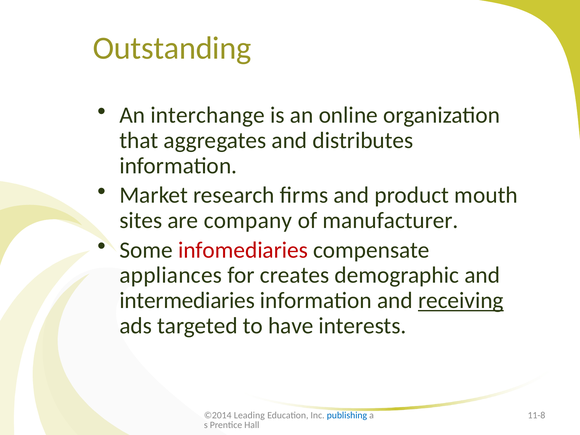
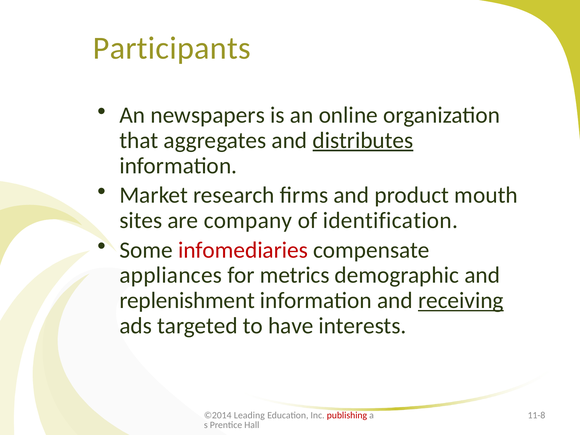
Outstanding: Outstanding -> Participants (172, 48)
interchange: interchange -> newspapers (208, 115)
distributes underline: none -> present (363, 140)
manufacturer: manufacturer -> identification (390, 220)
creates: creates -> metrics (295, 275)
intermediaries: intermediaries -> replenishment (187, 301)
publishing colour: blue -> red (347, 415)
